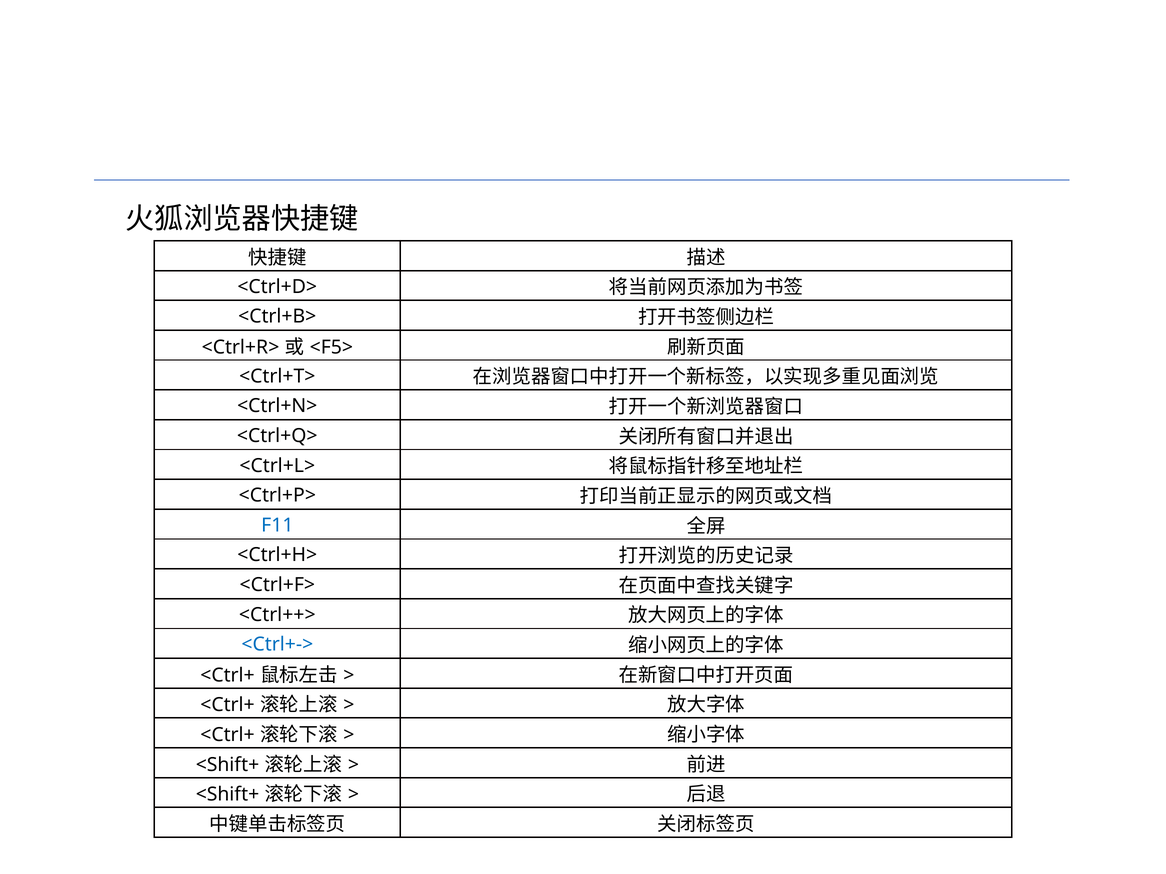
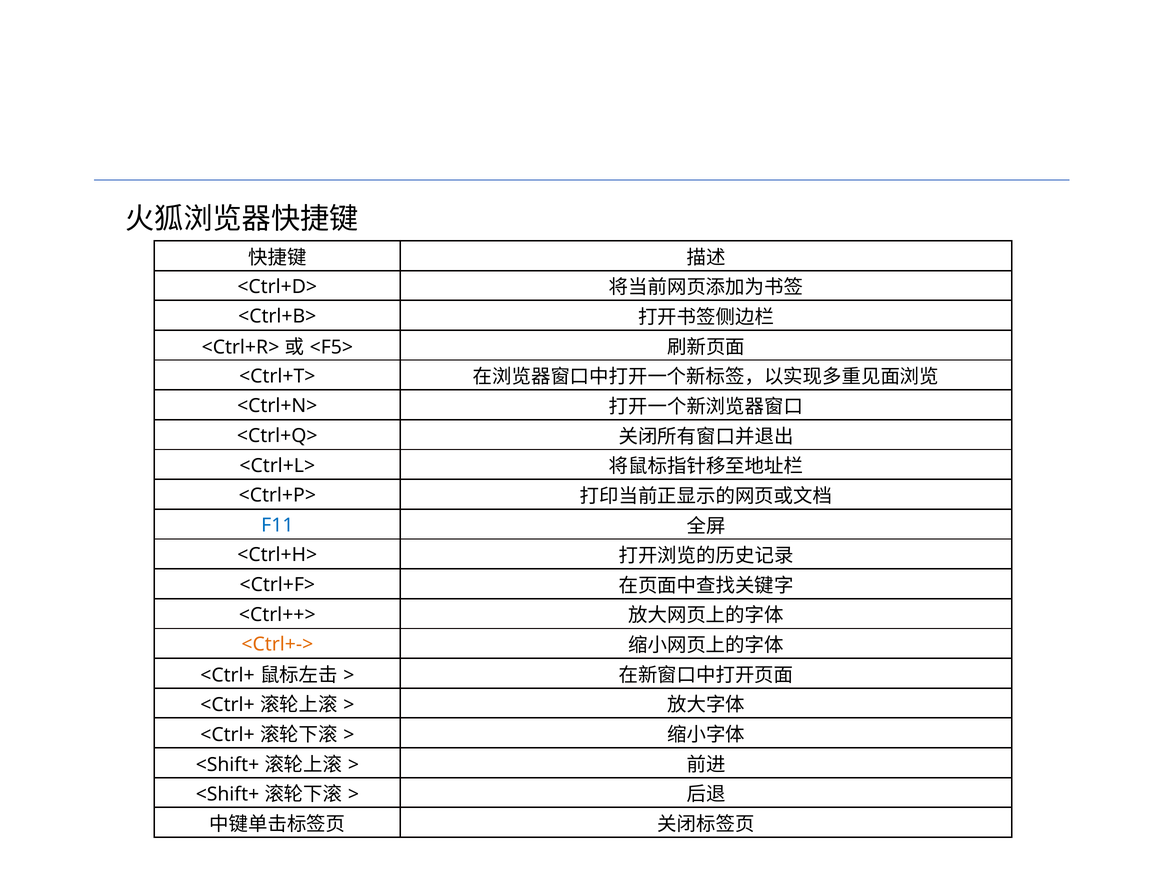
<Ctrl+-> colour: blue -> orange (277, 645)
